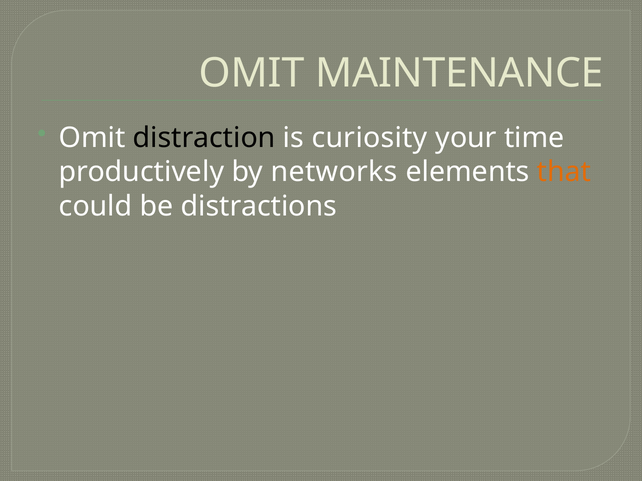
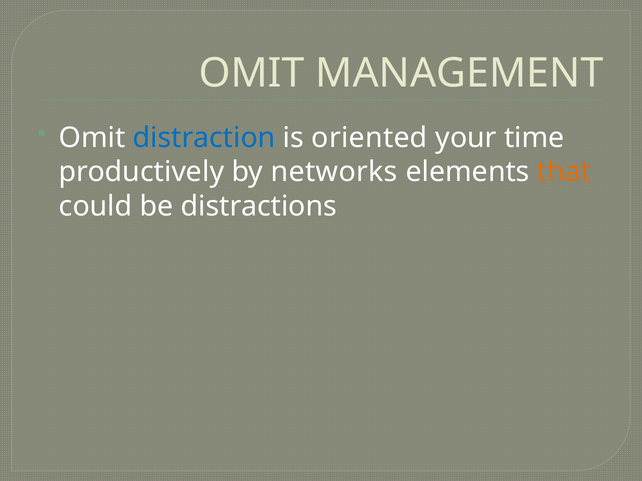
MAINTENANCE: MAINTENANCE -> MANAGEMENT (459, 73)
distraction colour: black -> blue (204, 138)
curiosity: curiosity -> oriented (370, 138)
